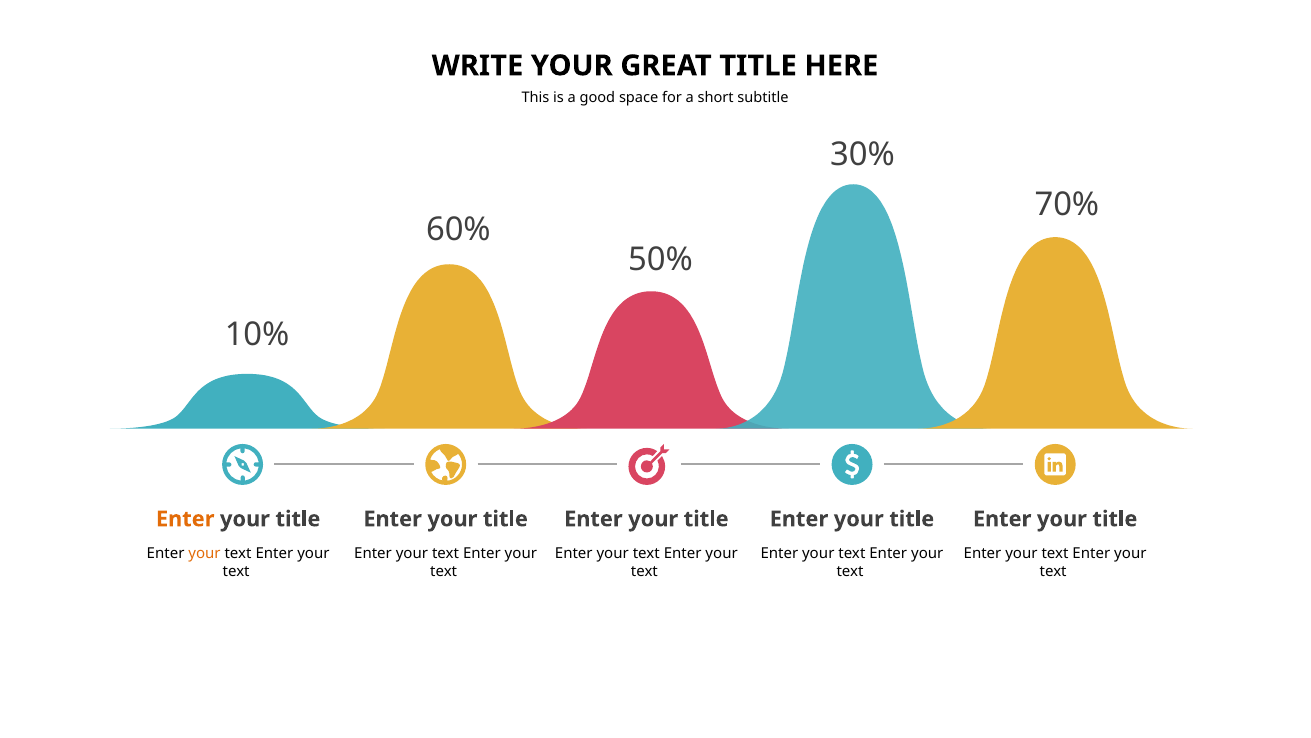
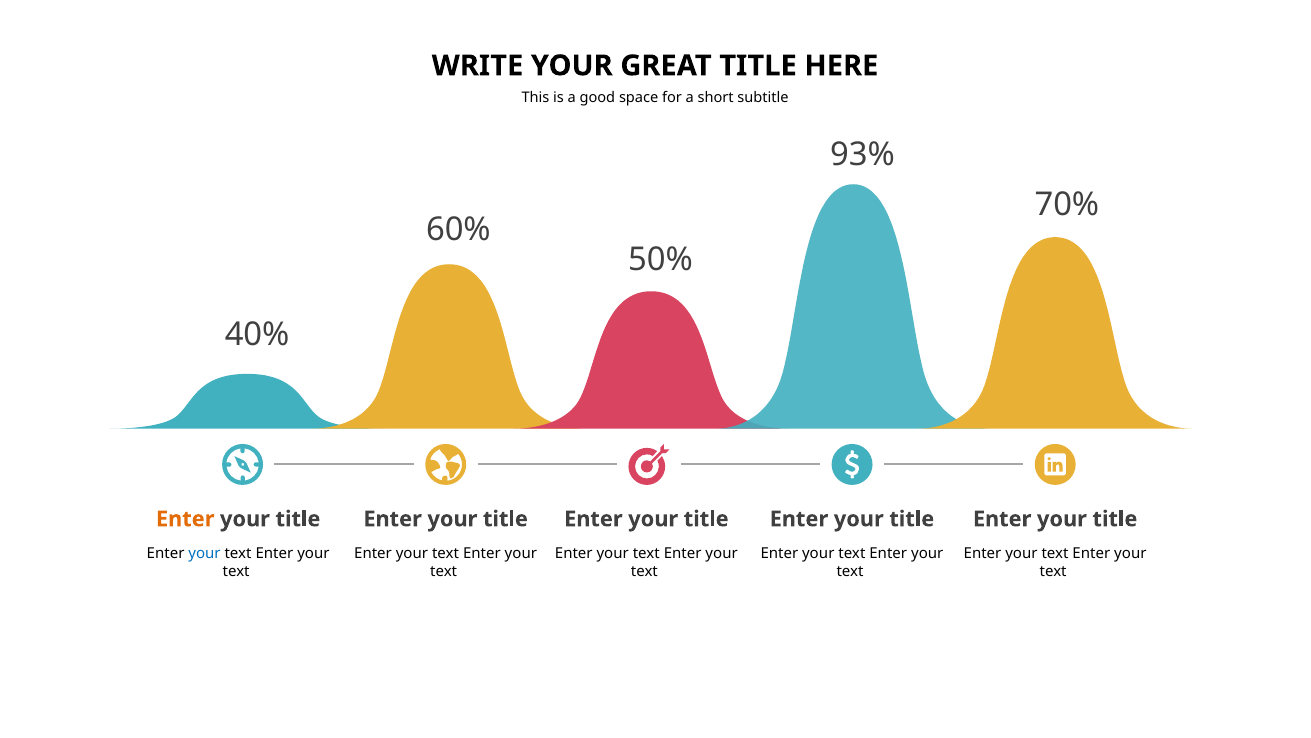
30%: 30% -> 93% (862, 154)
10%: 10% -> 40% (257, 334)
your colour: orange -> blue (205, 553)
